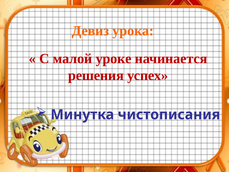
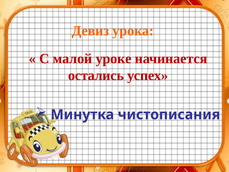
решения: решения -> остались (96, 75)
